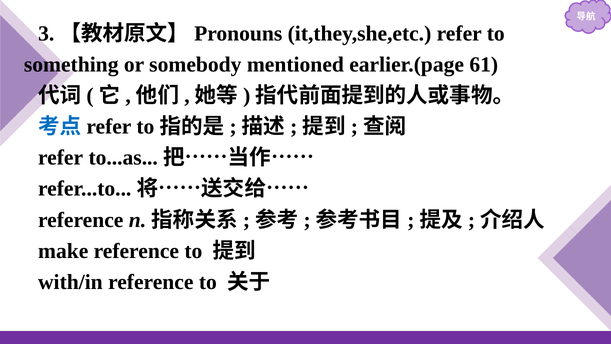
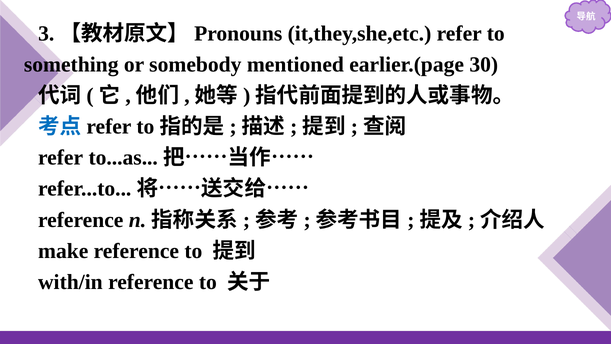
61: 61 -> 30 (484, 64)
